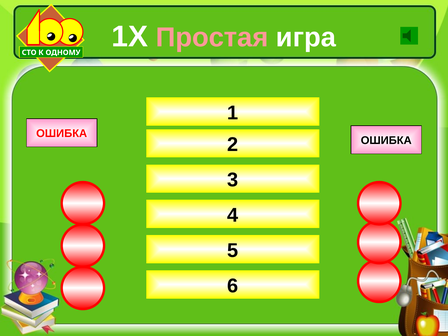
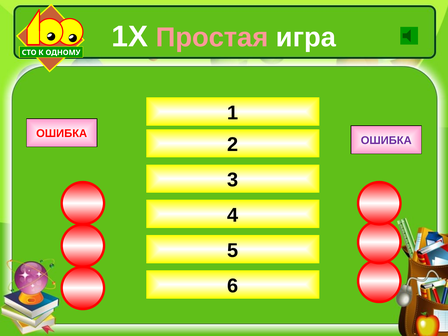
ОШИБКА colour: black -> purple (386, 141)
